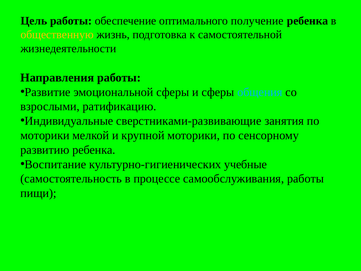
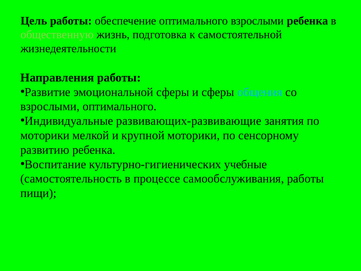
оптимального получение: получение -> взрослыми (257, 21)
общественную colour: yellow -> light green (57, 35)
взрослыми ратификацию: ратификацию -> оптимального (120, 106)
сверстниками-развивающие: сверстниками-развивающие -> развивающих-развивающие (189, 121)
